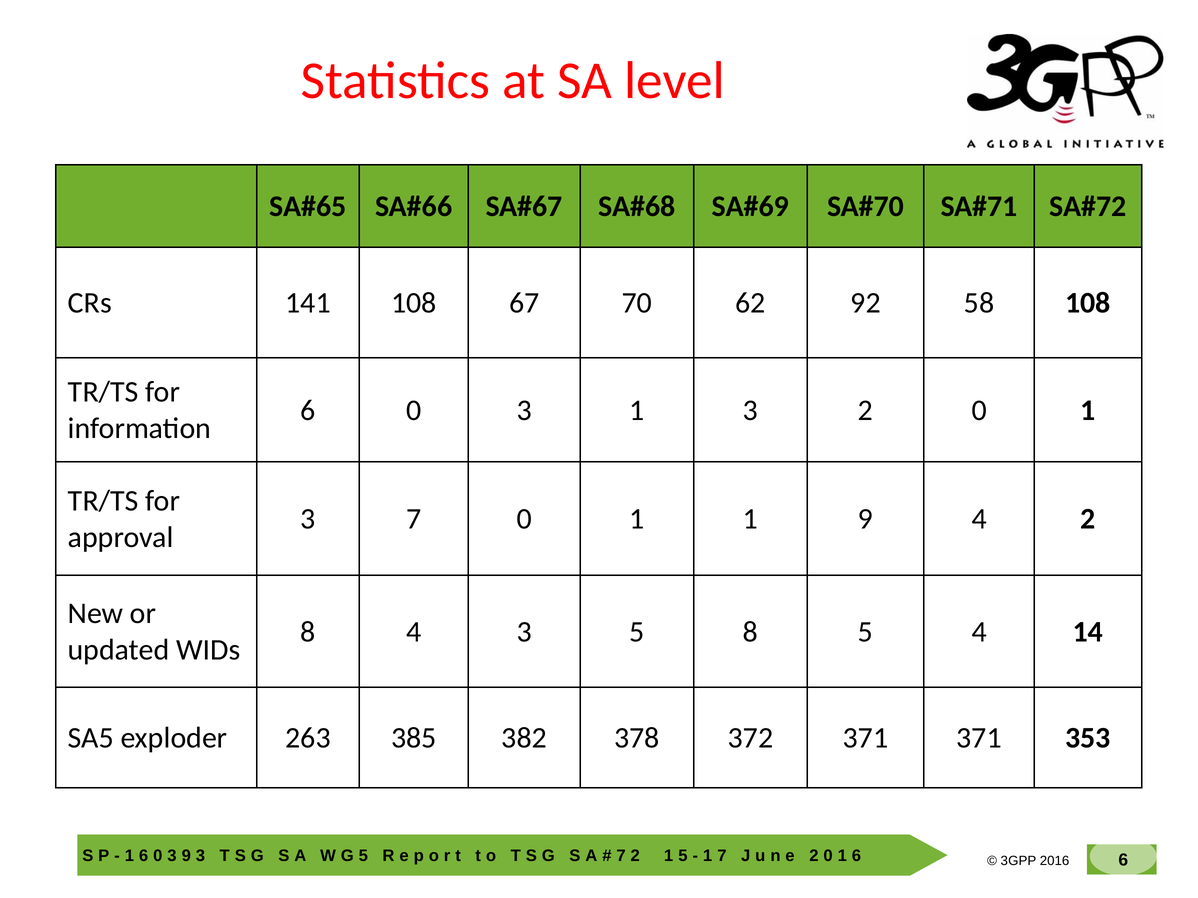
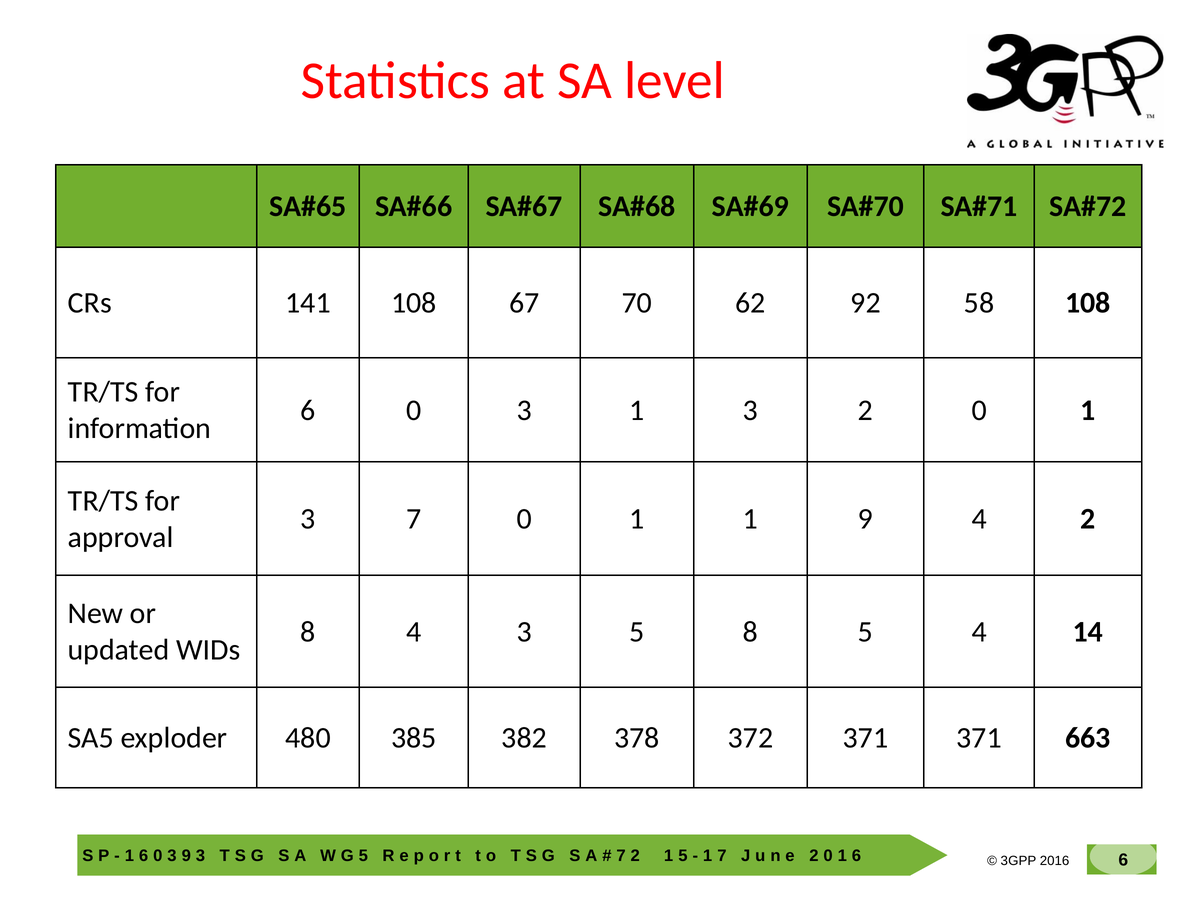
263: 263 -> 480 (308, 738)
353: 353 -> 663 (1088, 738)
